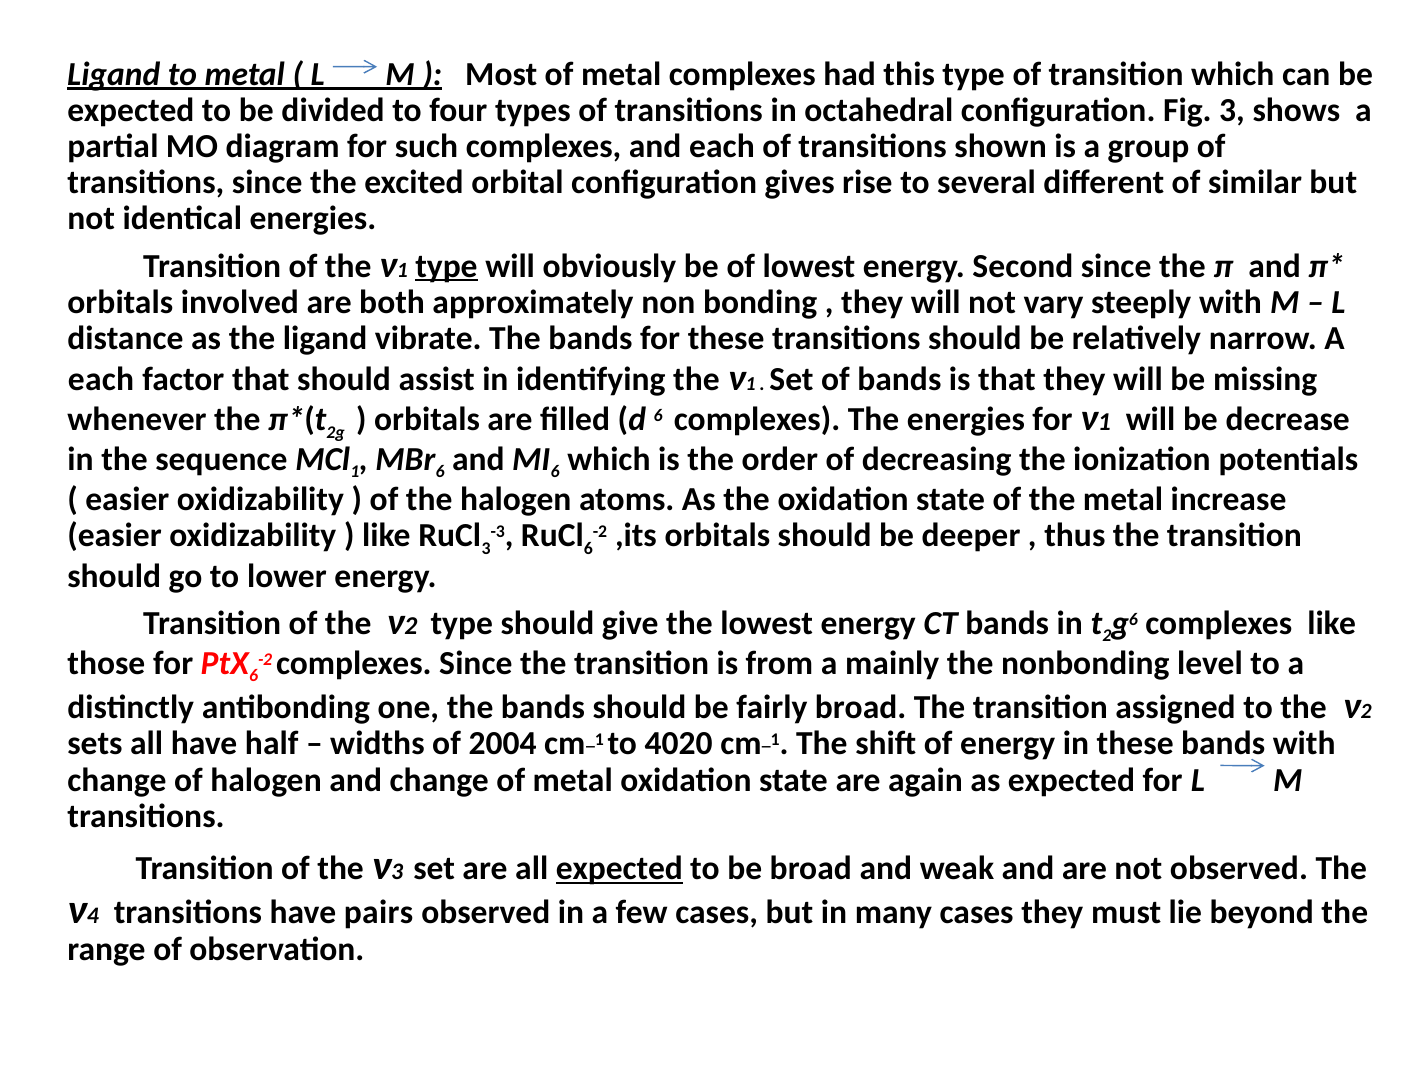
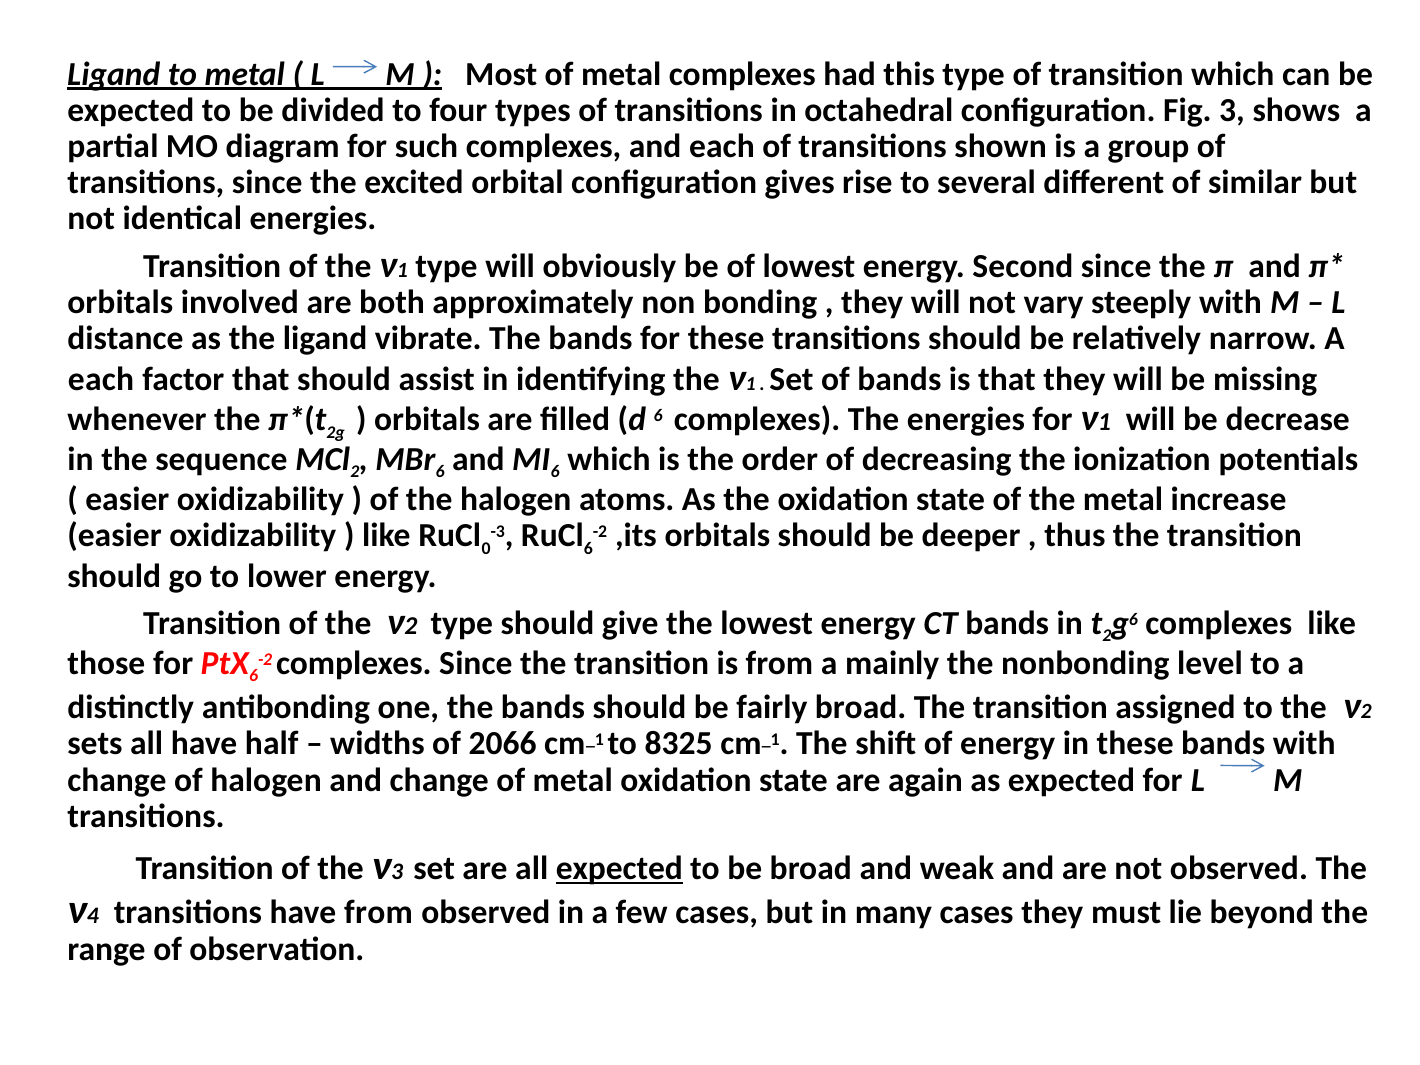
type underline: present -> none (446, 266)
1: 1 -> 2 (355, 472)
3: 3 -> 0 (486, 549)
2004: 2004 -> 2066 (503, 744)
4020: 4020 -> 8325 (679, 744)
have pairs: pairs -> from (378, 913)
